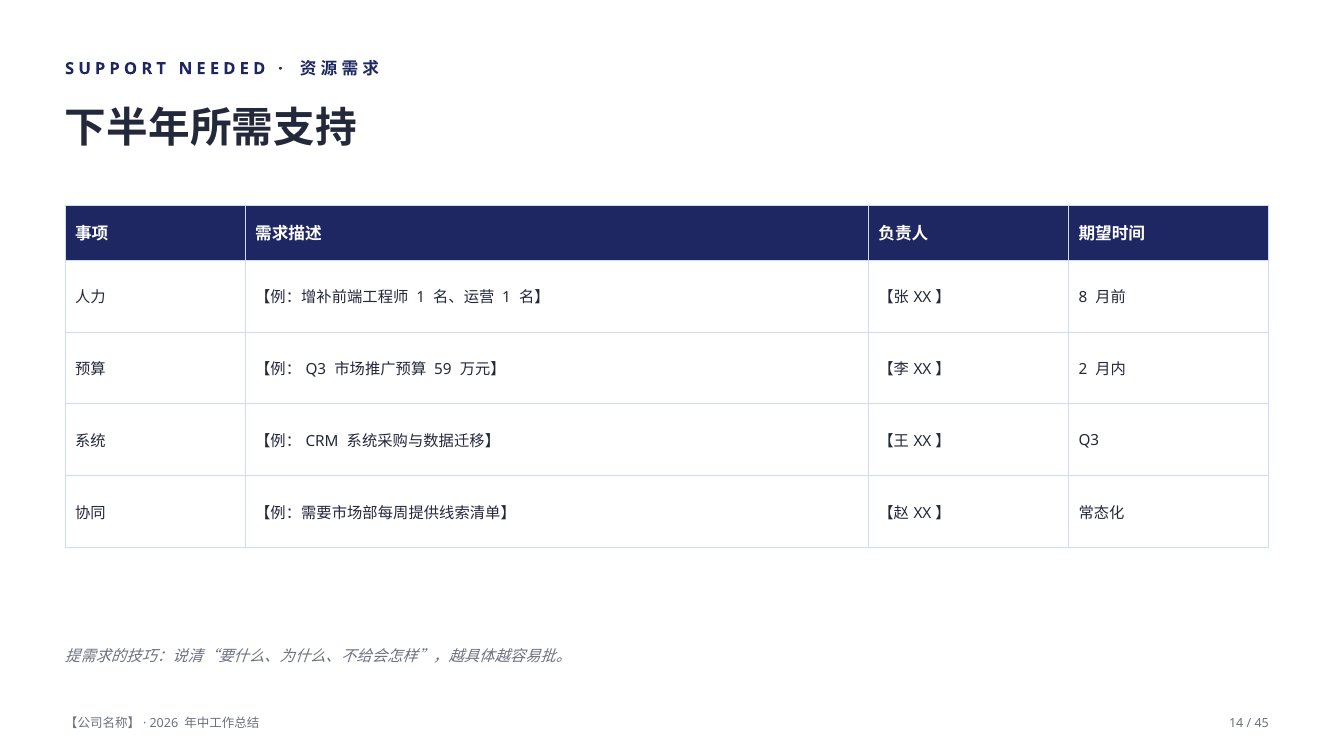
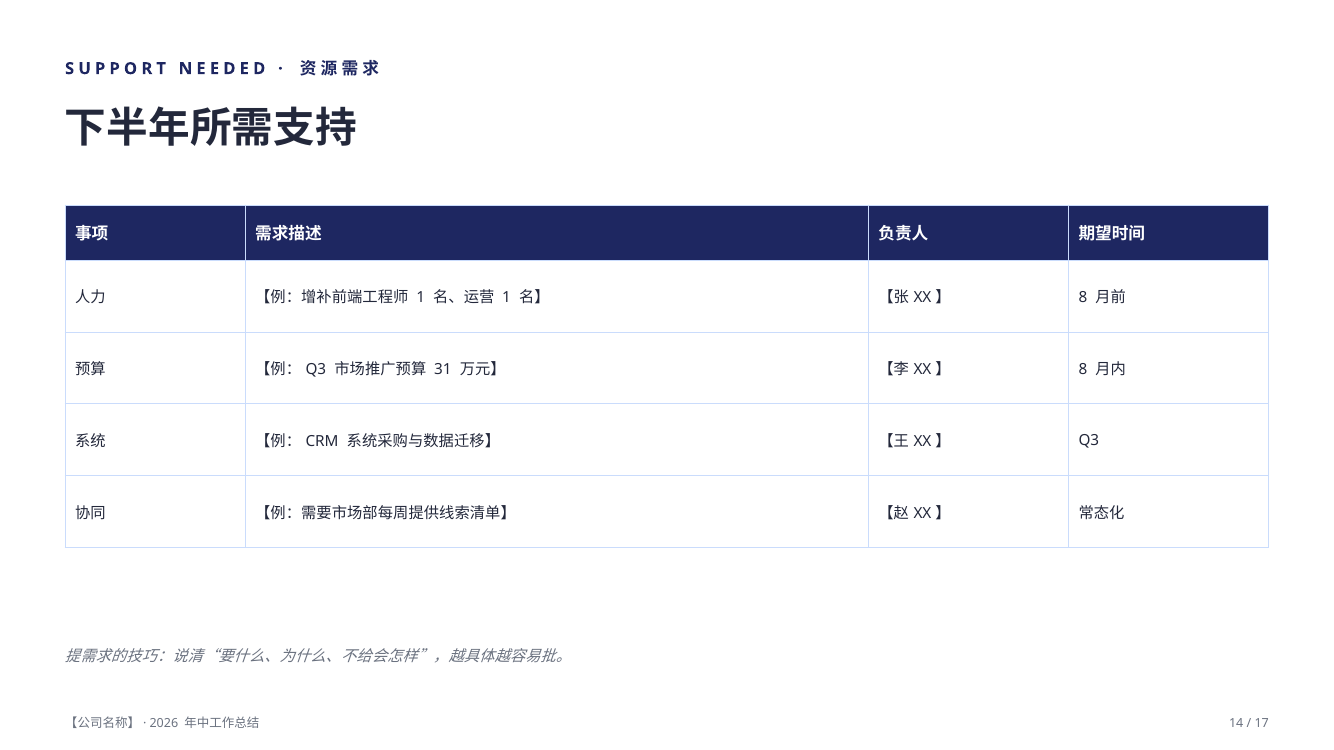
59: 59 -> 31 (443, 370)
2: 2 -> 8 (1083, 370)
45: 45 -> 17 (1262, 724)
